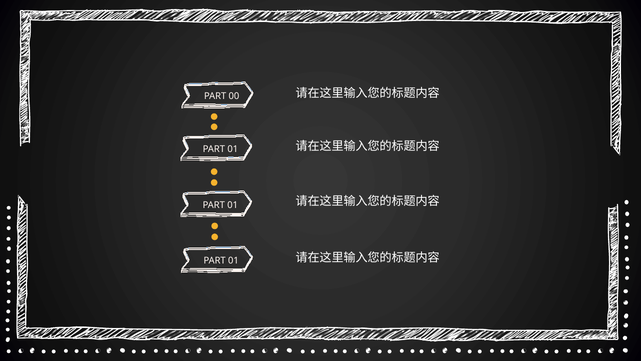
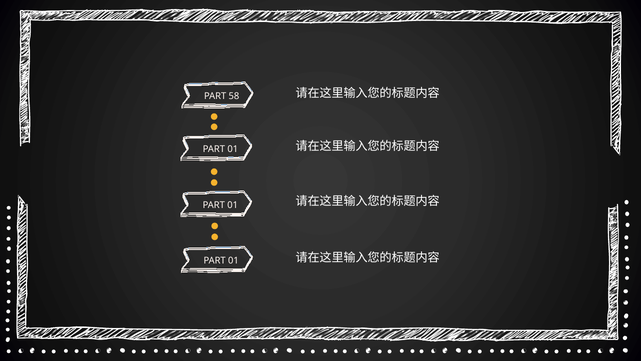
00: 00 -> 58 (234, 96)
